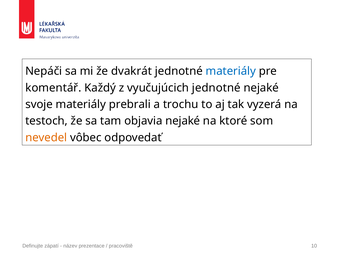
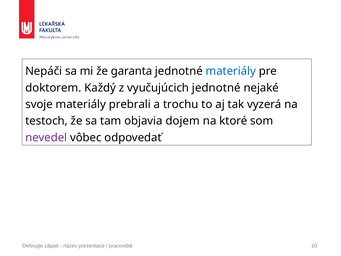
dvakrát: dvakrát -> garanta (132, 71)
komentář: komentář -> doktorem (53, 88)
objavia nejaké: nejaké -> dojem (183, 121)
nevedel colour: orange -> purple (46, 137)
